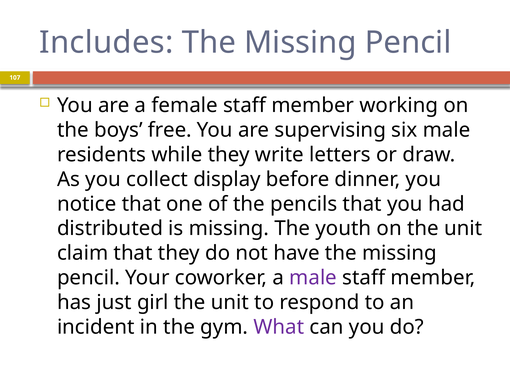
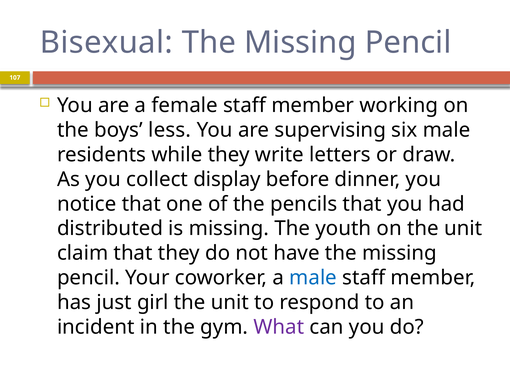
Includes: Includes -> Bisexual (106, 43)
free: free -> less (170, 130)
male colour: purple -> blue (313, 278)
